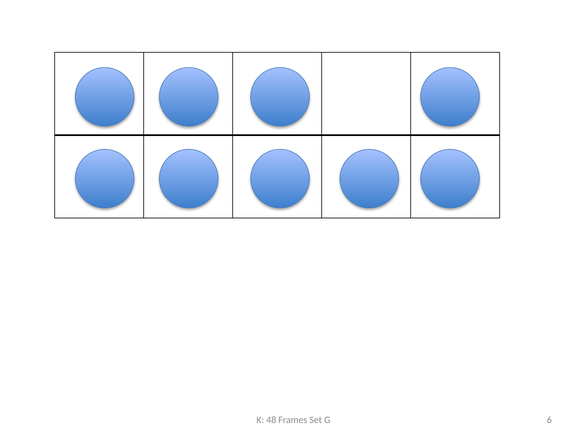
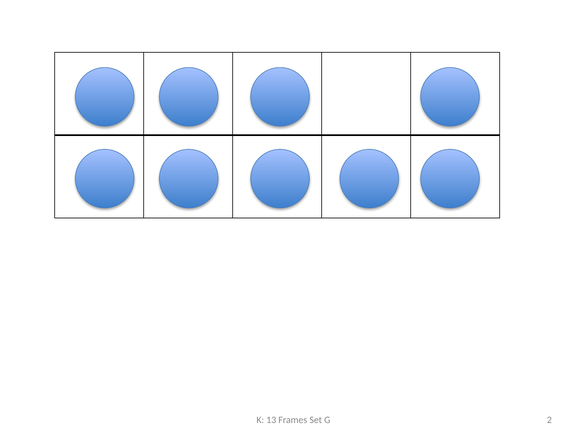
48: 48 -> 13 (271, 420)
6: 6 -> 2 (549, 420)
